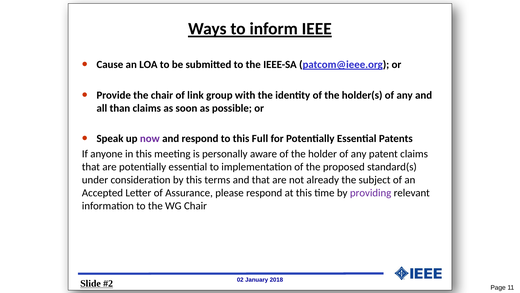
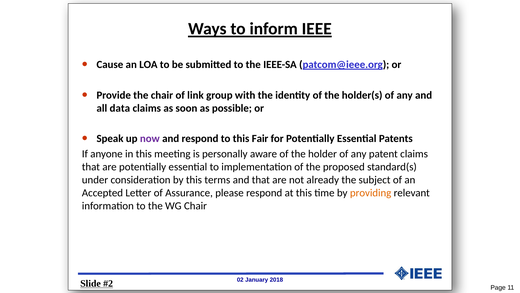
than: than -> data (120, 108)
Full: Full -> Fair (260, 138)
providing colour: purple -> orange (371, 193)
